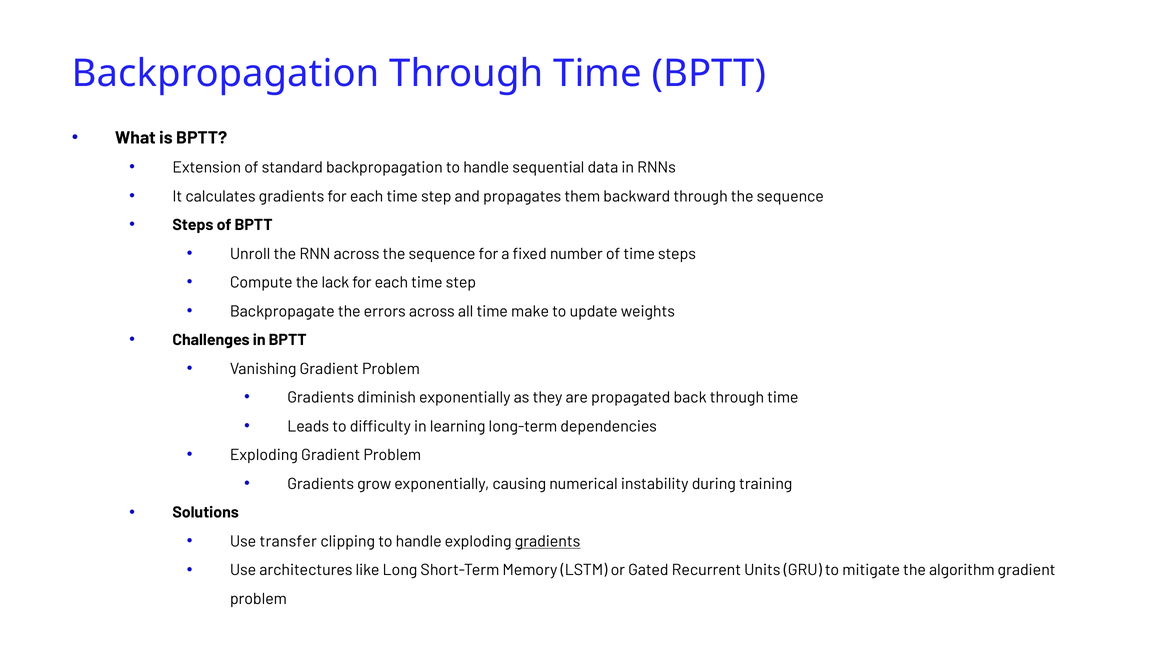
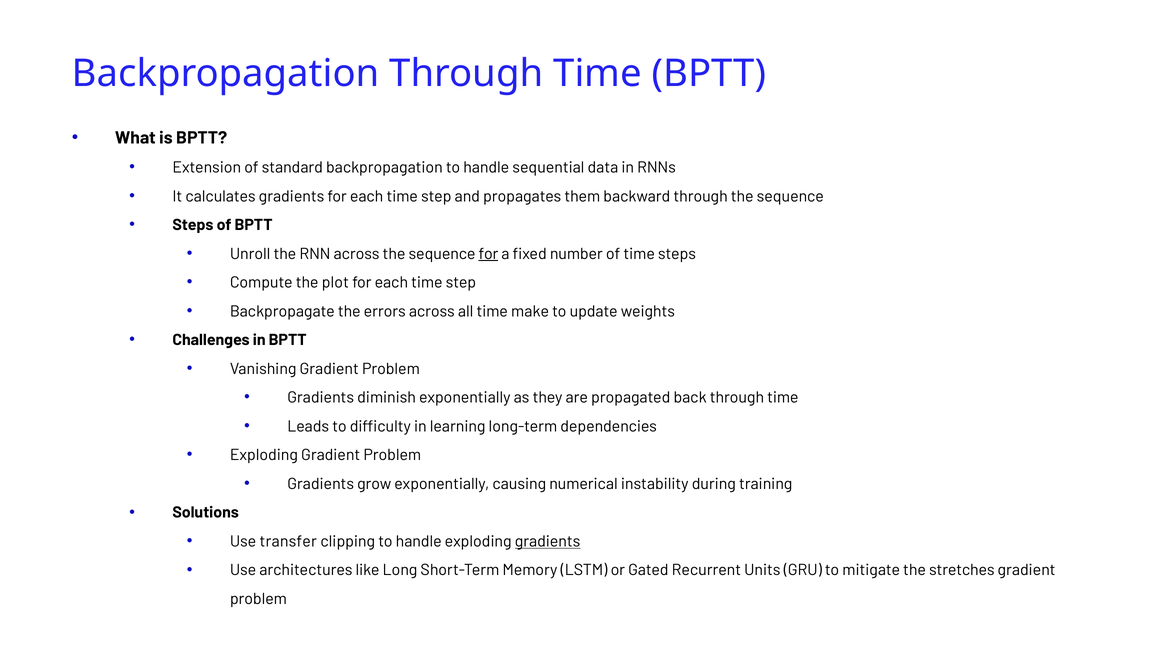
for underline: none -> present (488, 254)
lack: lack -> plot (335, 283)
algorithm: algorithm -> stretches (962, 570)
